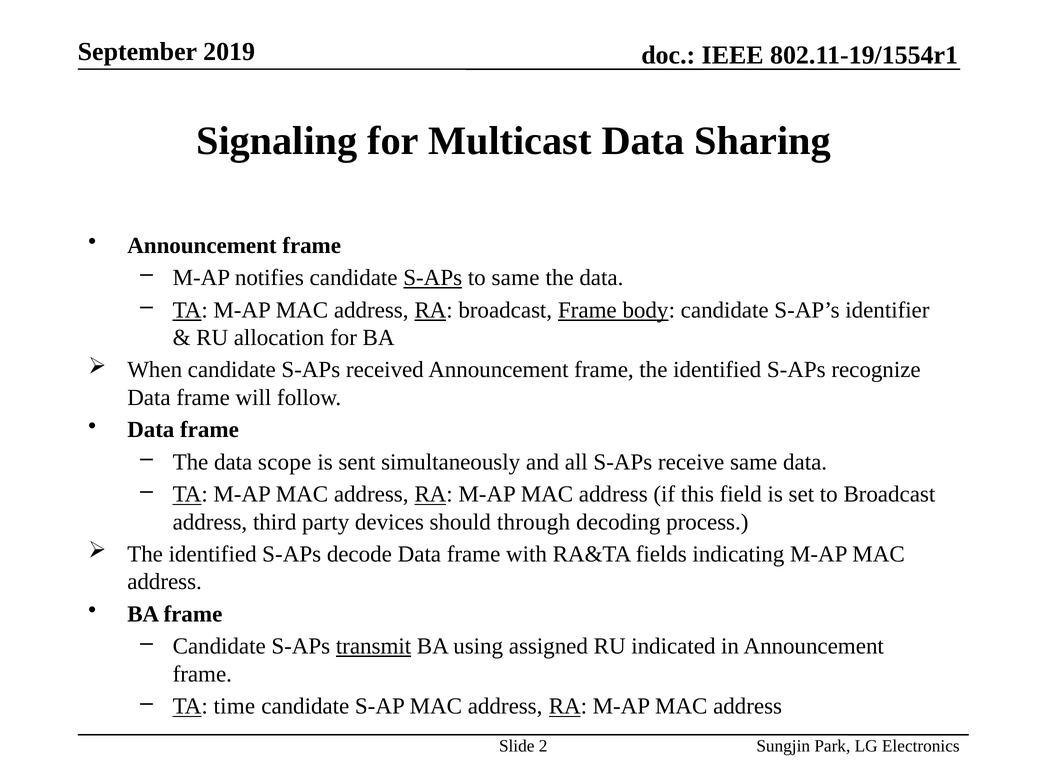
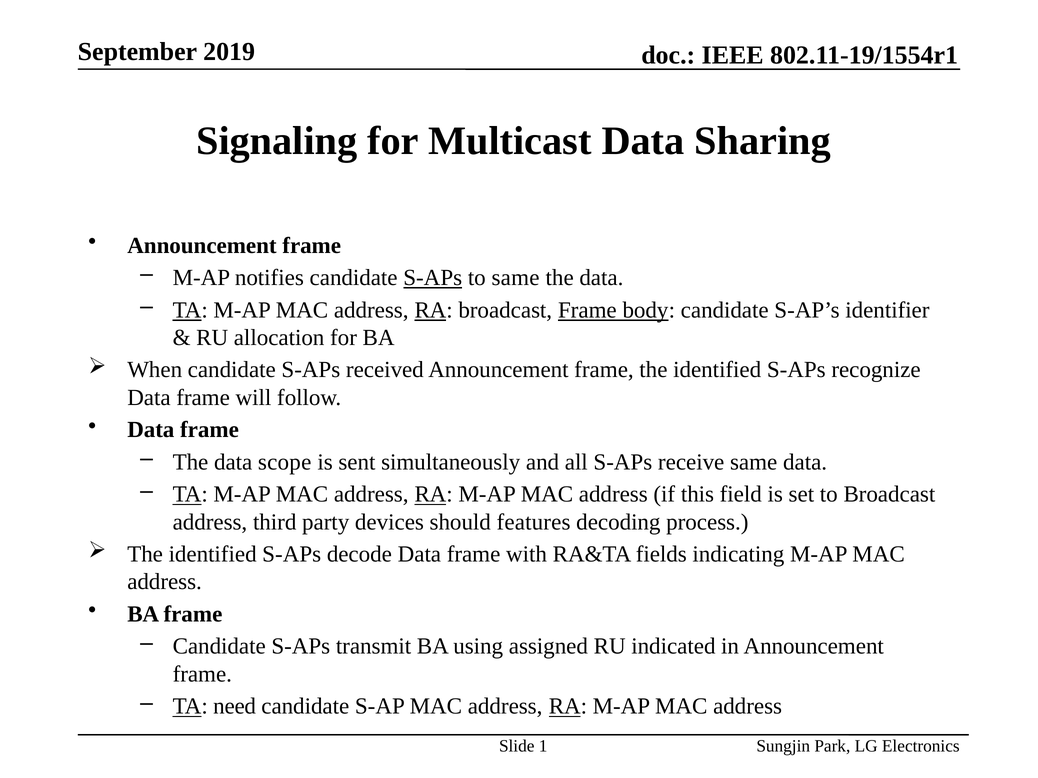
through: through -> features (534, 522)
transmit underline: present -> none (374, 647)
time: time -> need (235, 707)
2: 2 -> 1 (543, 747)
